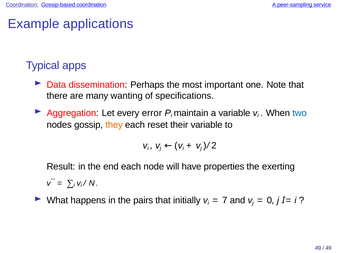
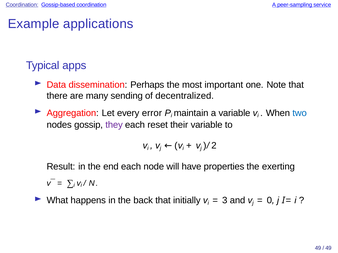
wanting: wanting -> sending (127, 96)
specifications: specifications -> decentralized (185, 96)
they colour: orange -> purple (114, 125)
pairs: pairs -> back (143, 201)
7: 7 -> 3 (225, 201)
